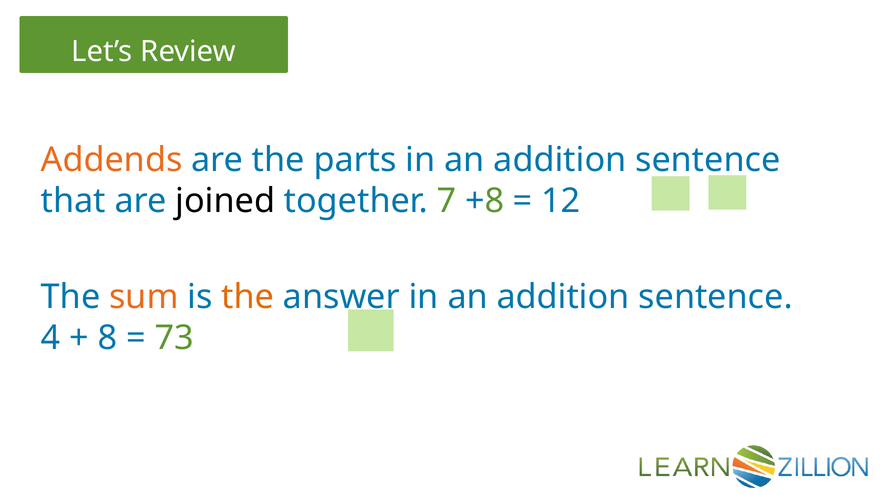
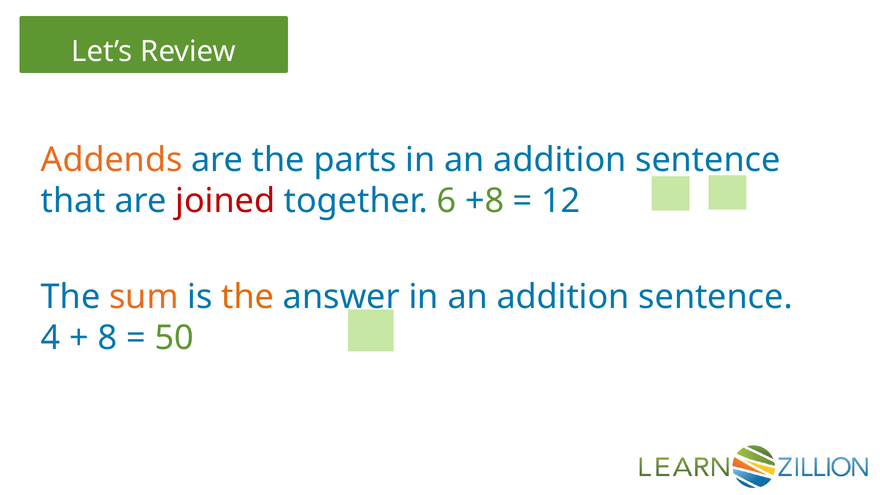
joined colour: black -> red (225, 201)
7: 7 -> 6 (447, 201)
73: 73 -> 50 (174, 338)
